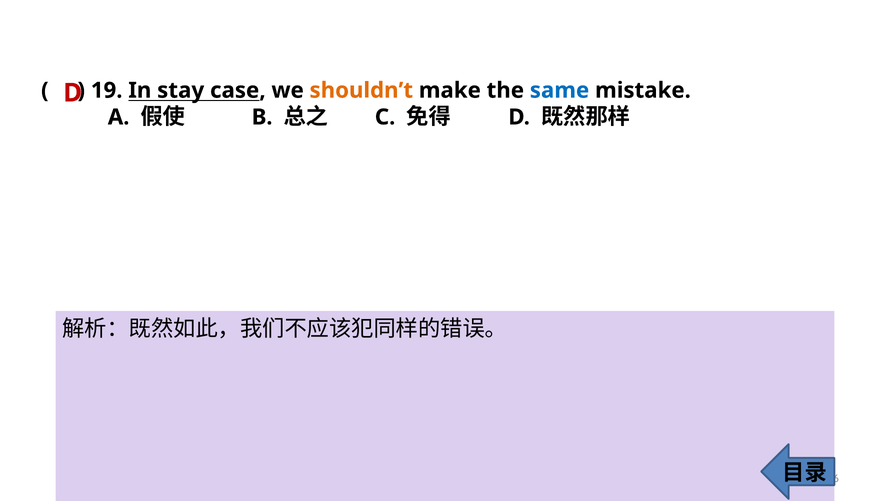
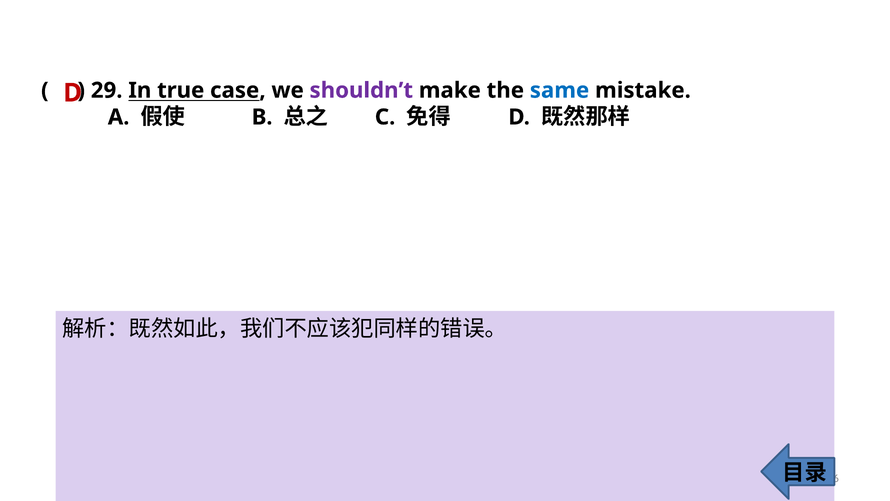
19: 19 -> 29 (107, 90)
stay: stay -> true (181, 90)
shouldn’t colour: orange -> purple (361, 90)
